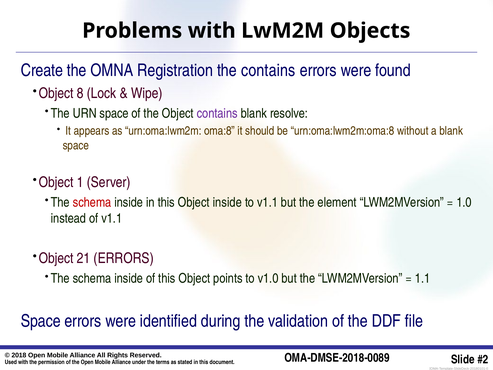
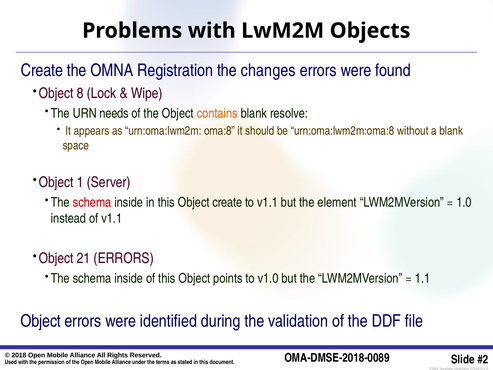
the contains: contains -> changes (268, 70)
URN space: space -> needs (114, 113)
contains colour: purple -> orange (217, 113)
Object inside: inside -> create (227, 202)
Space: Space -> Object (41, 321)
